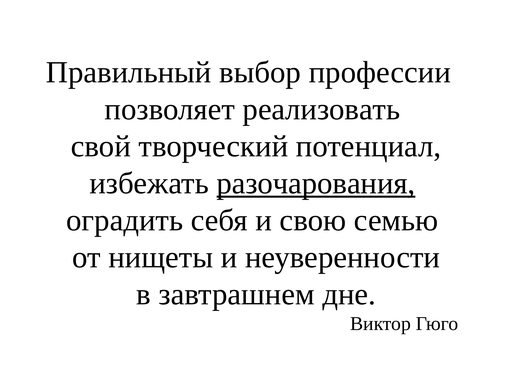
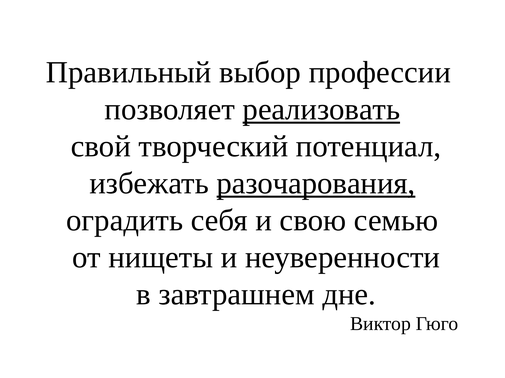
реализовать underline: none -> present (321, 110)
